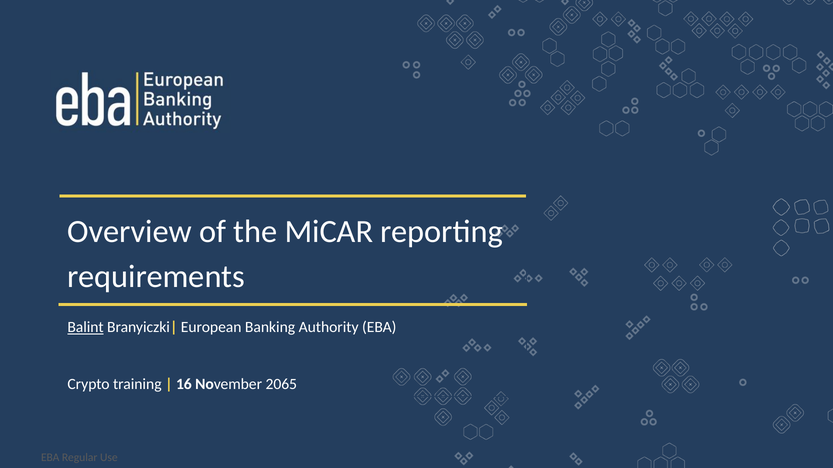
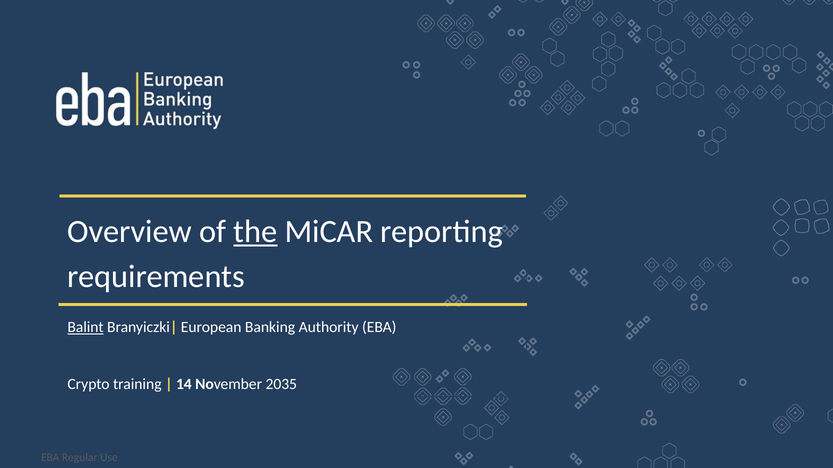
the underline: none -> present (255, 232)
16: 16 -> 14 (184, 385)
2065: 2065 -> 2035 (281, 385)
